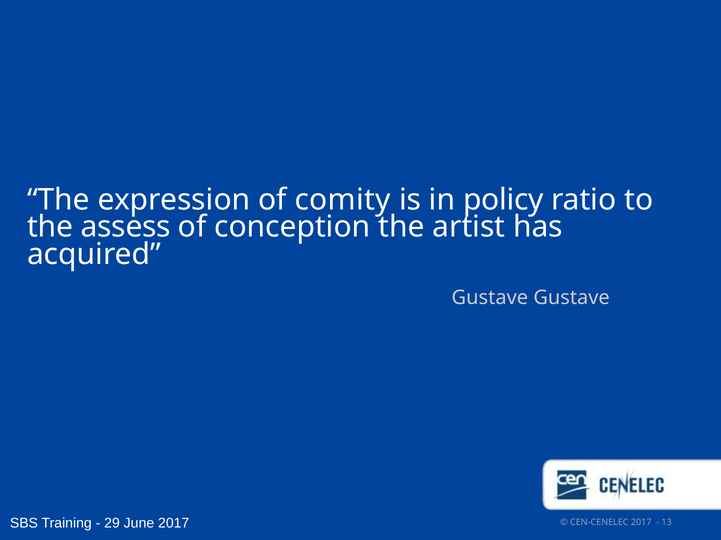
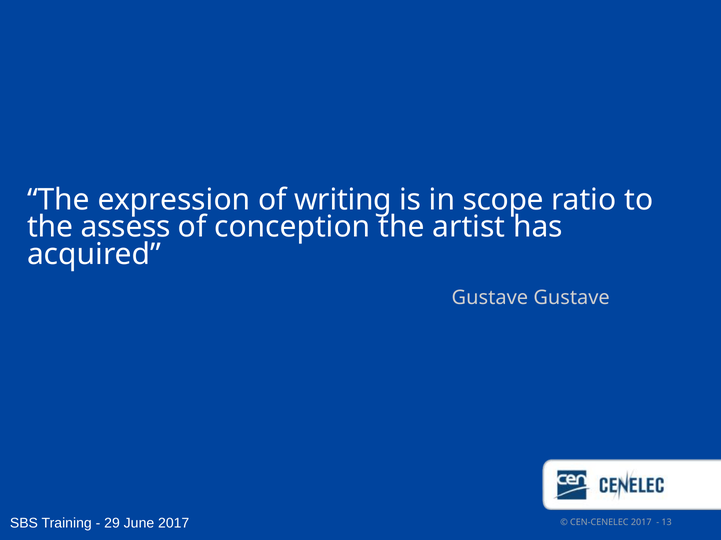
comity: comity -> writing (343, 200)
policy: policy -> scope (503, 200)
